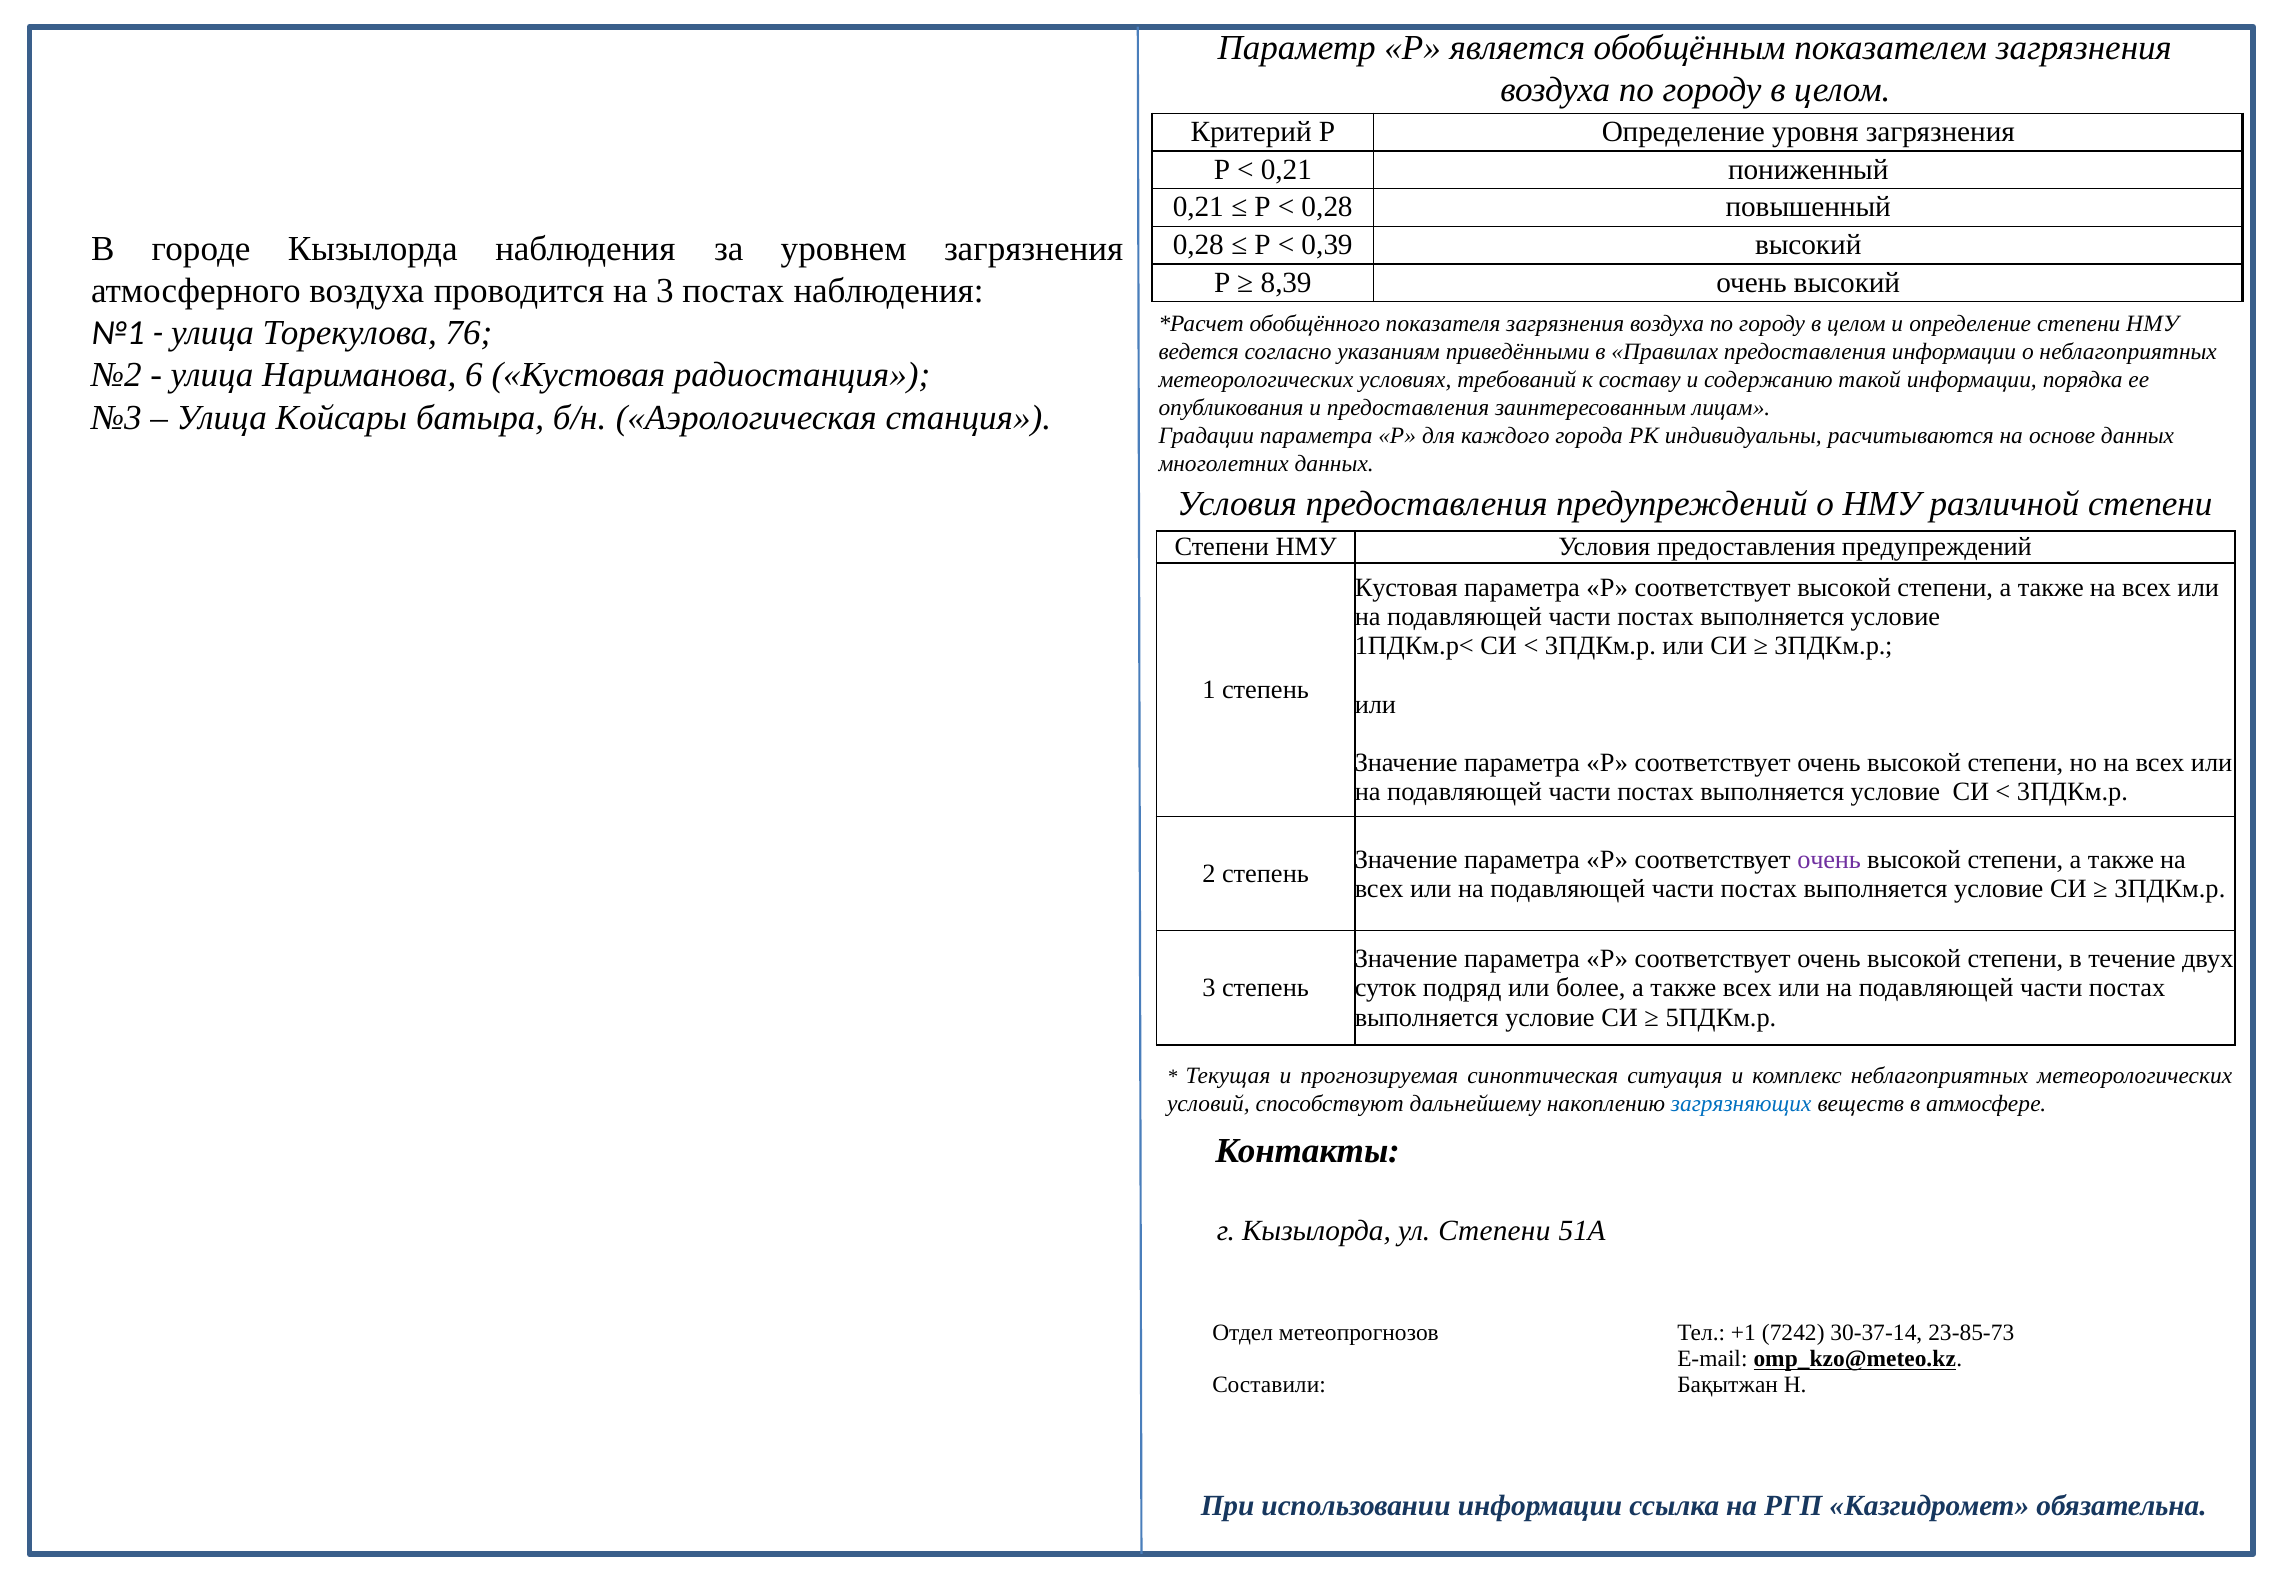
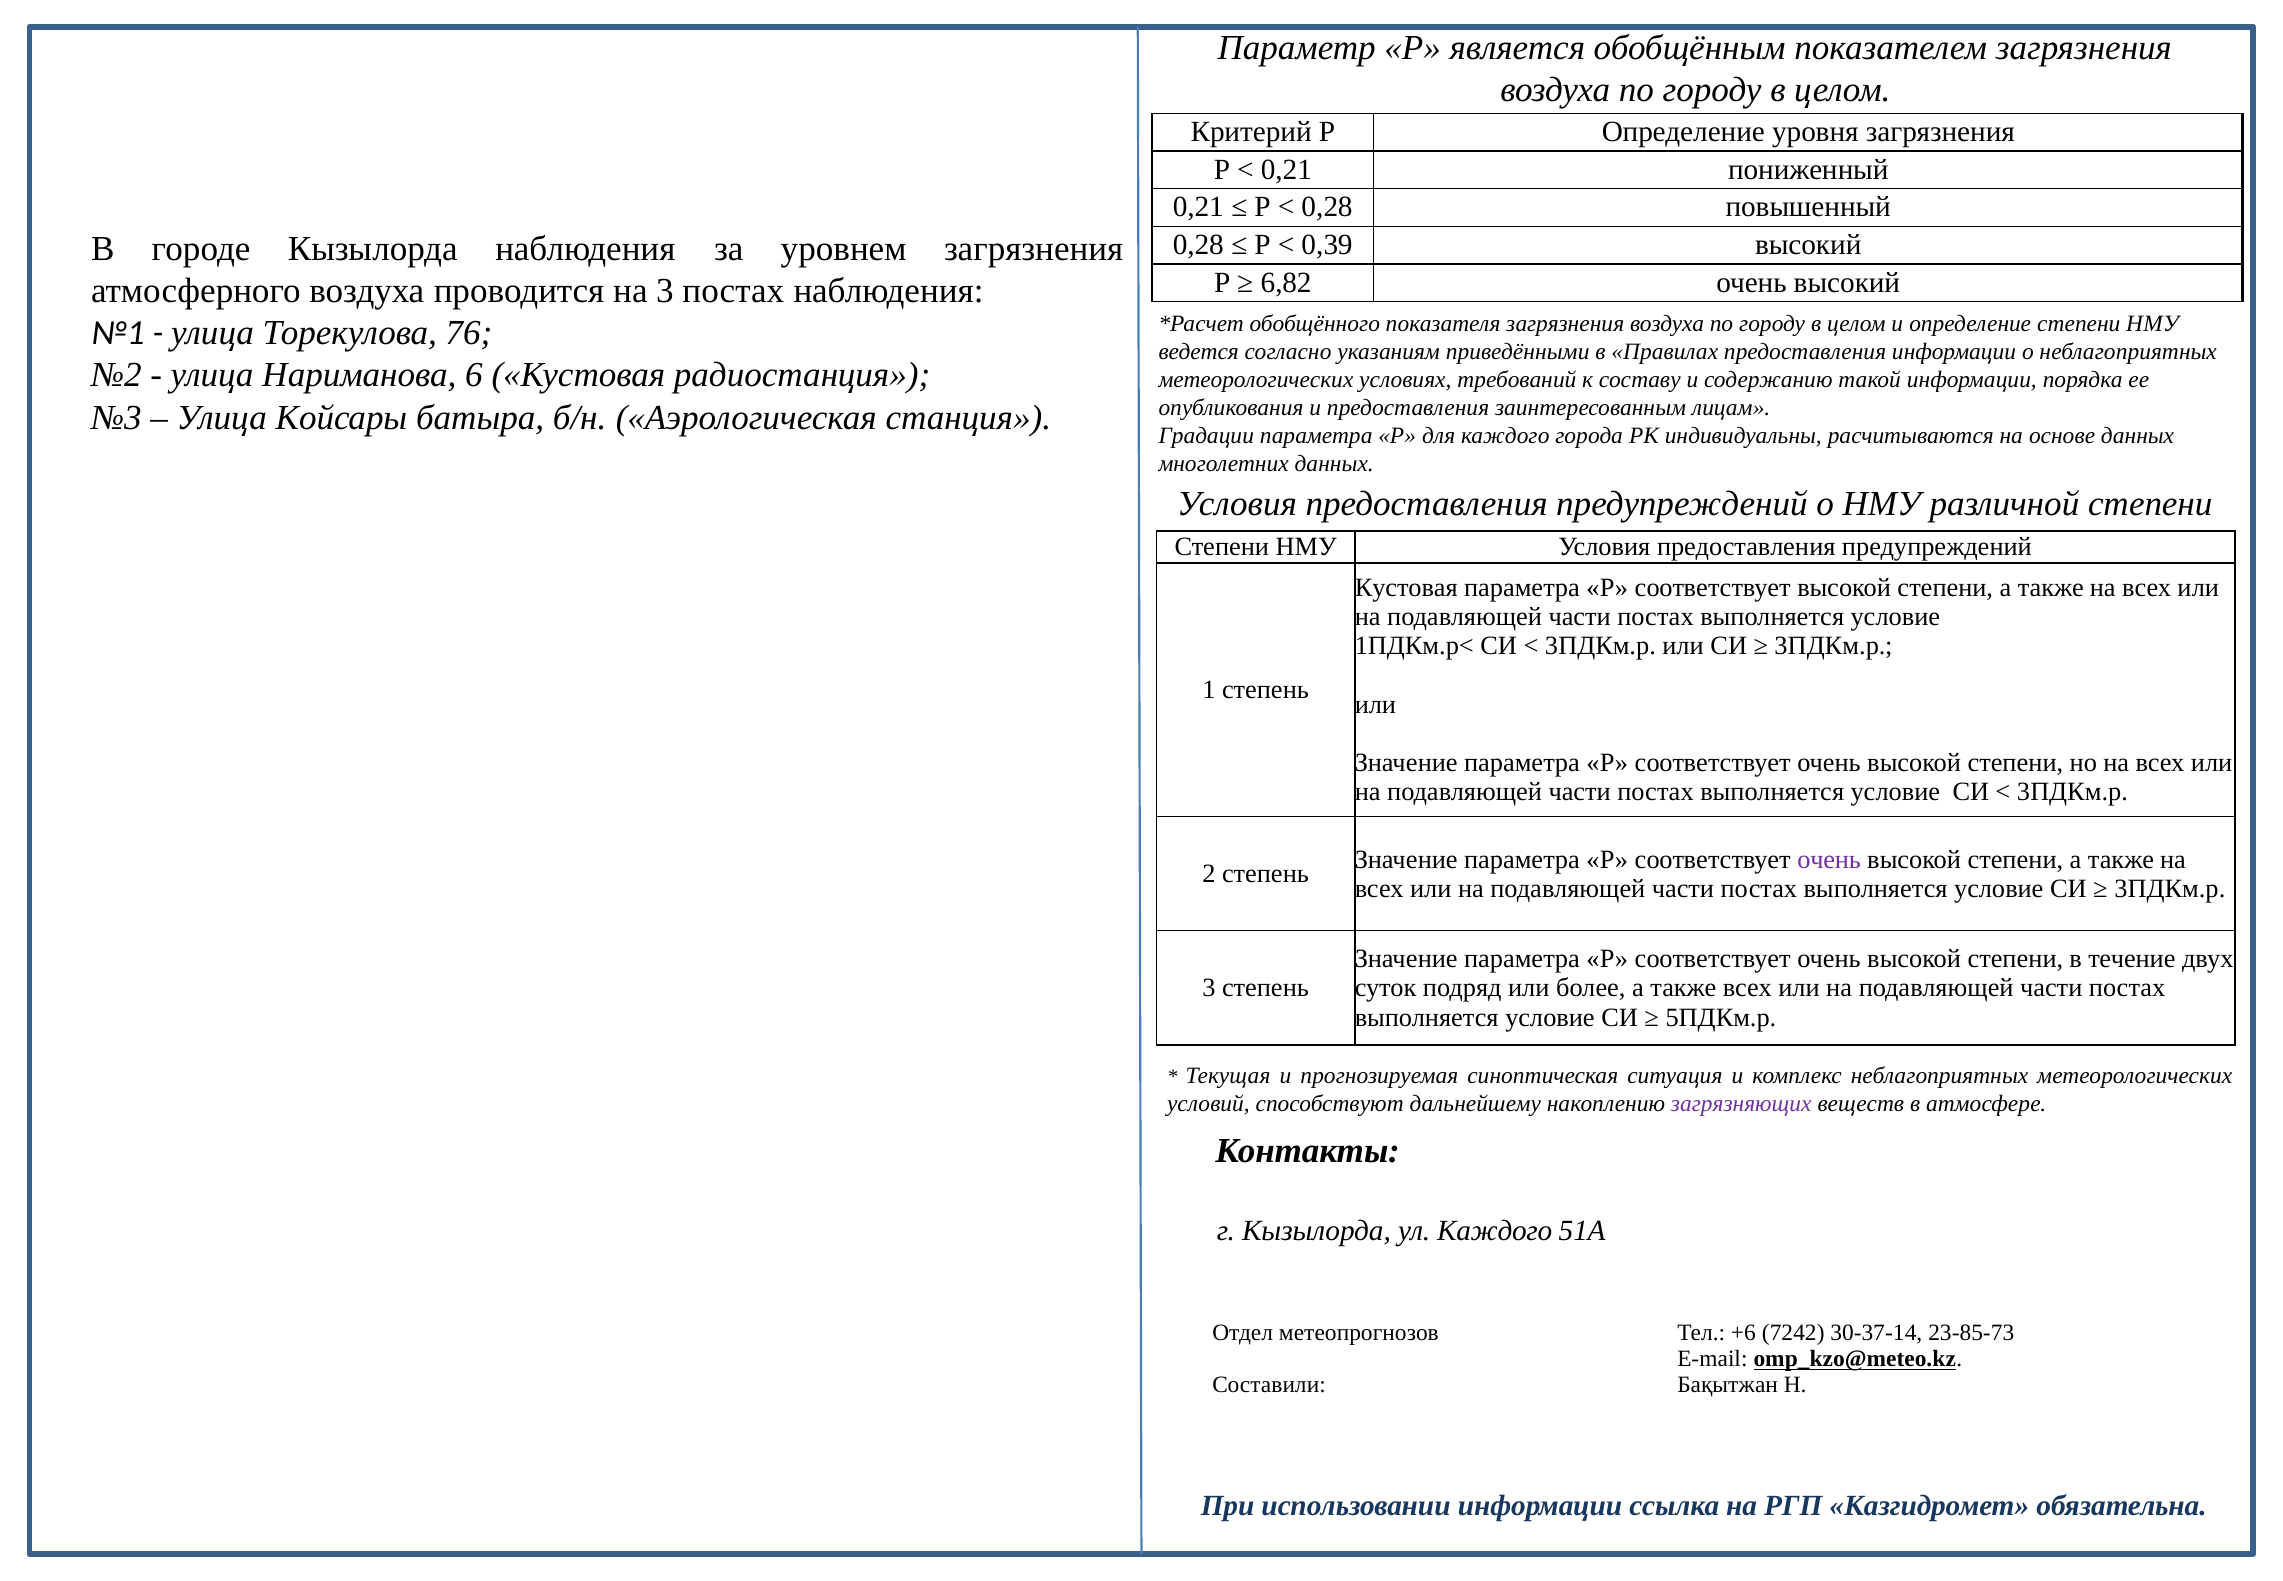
8,39: 8,39 -> 6,82 (1286, 283)
загрязняющих colour: blue -> purple (1741, 1103)
ул Степени: Степени -> Каждого (1495, 1231)
+1: +1 -> +6 (1743, 1333)
